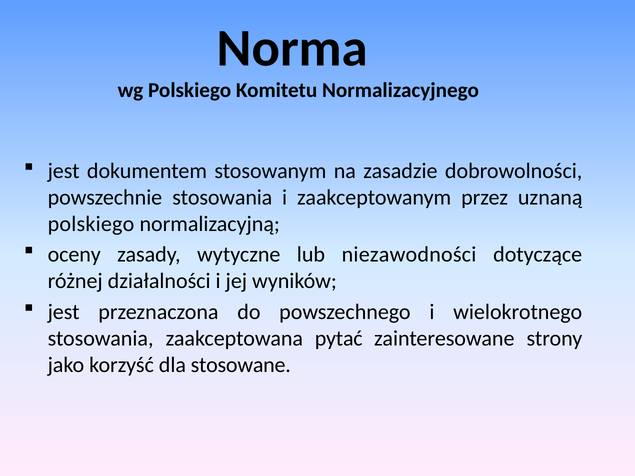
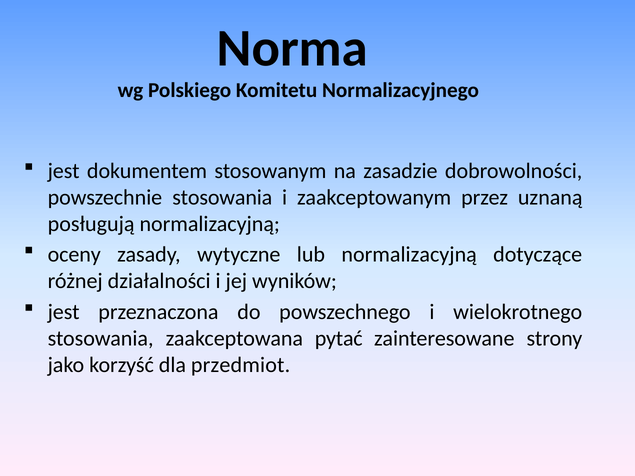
polskiego: polskiego -> posługują (91, 224)
lub niezawodności: niezawodności -> normalizacyjną (409, 255)
stosowane: stosowane -> przedmiot (241, 365)
